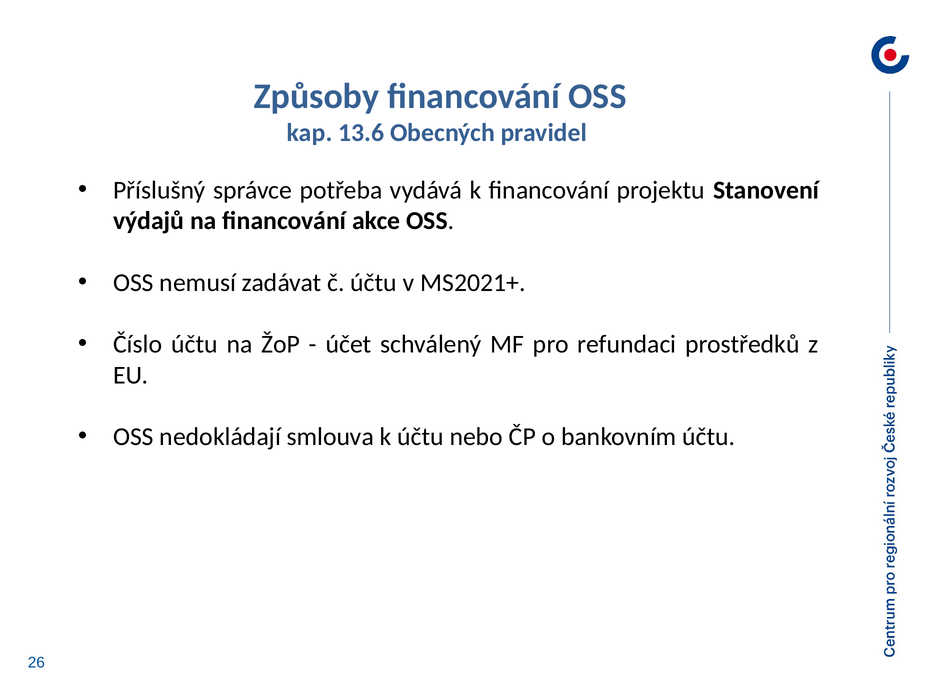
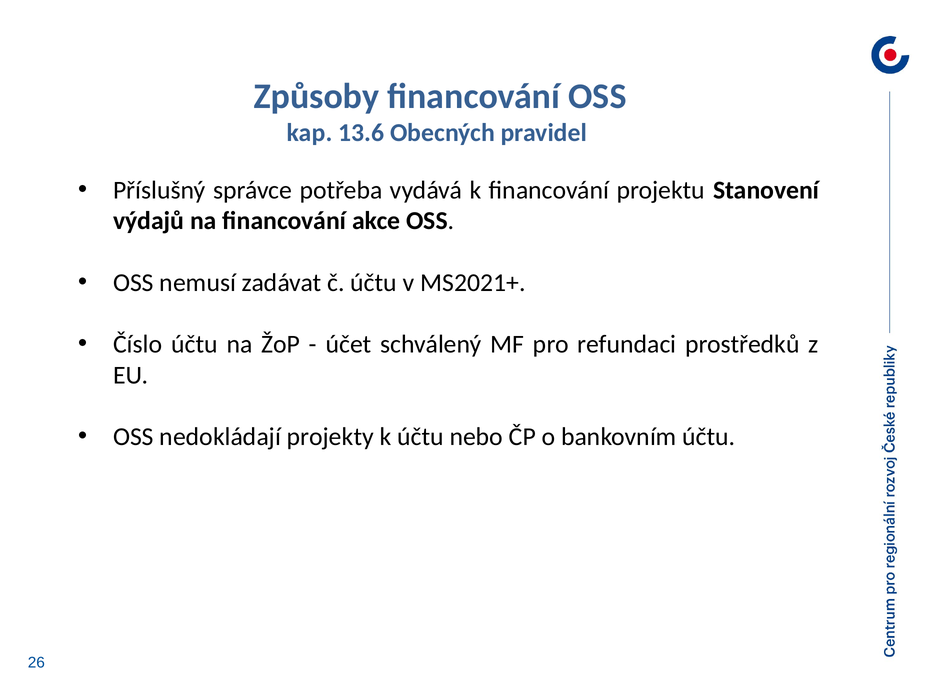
smlouva: smlouva -> projekty (330, 437)
